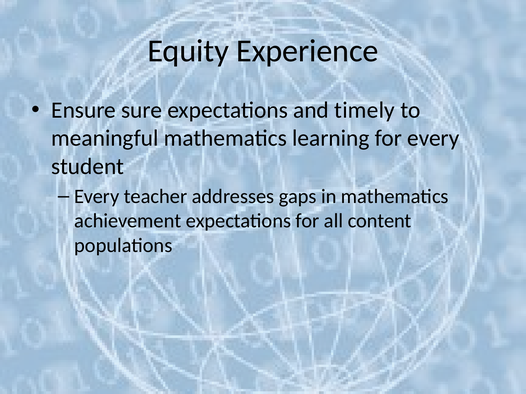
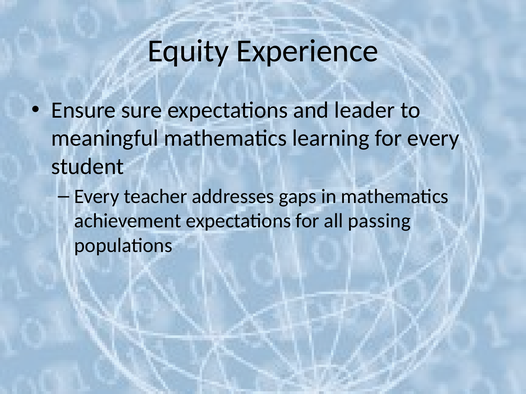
timely: timely -> leader (365, 110)
content: content -> passing (379, 221)
